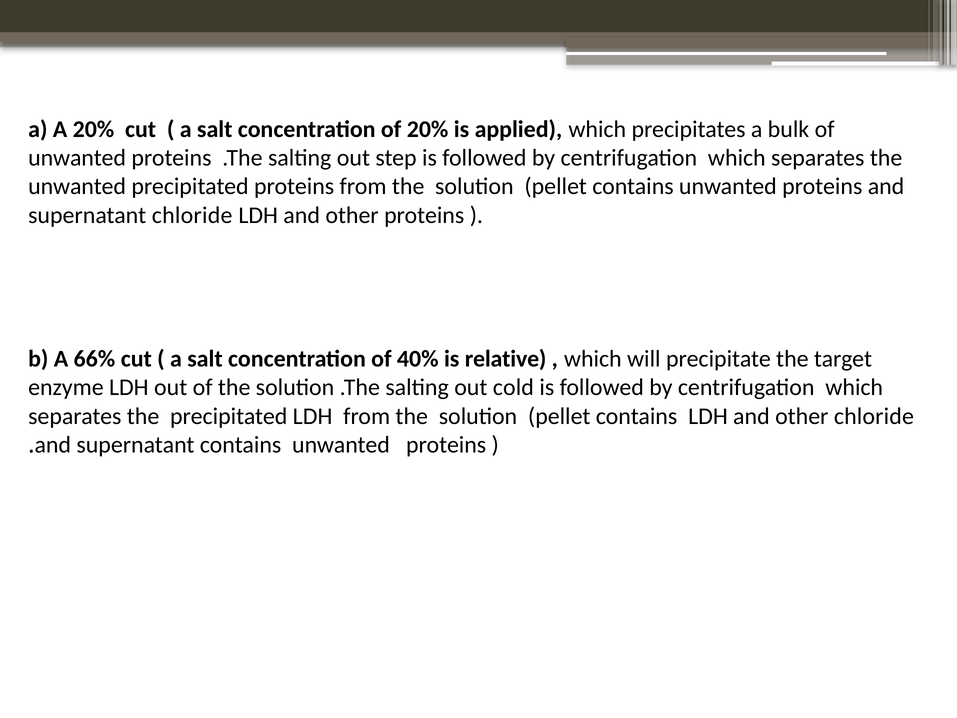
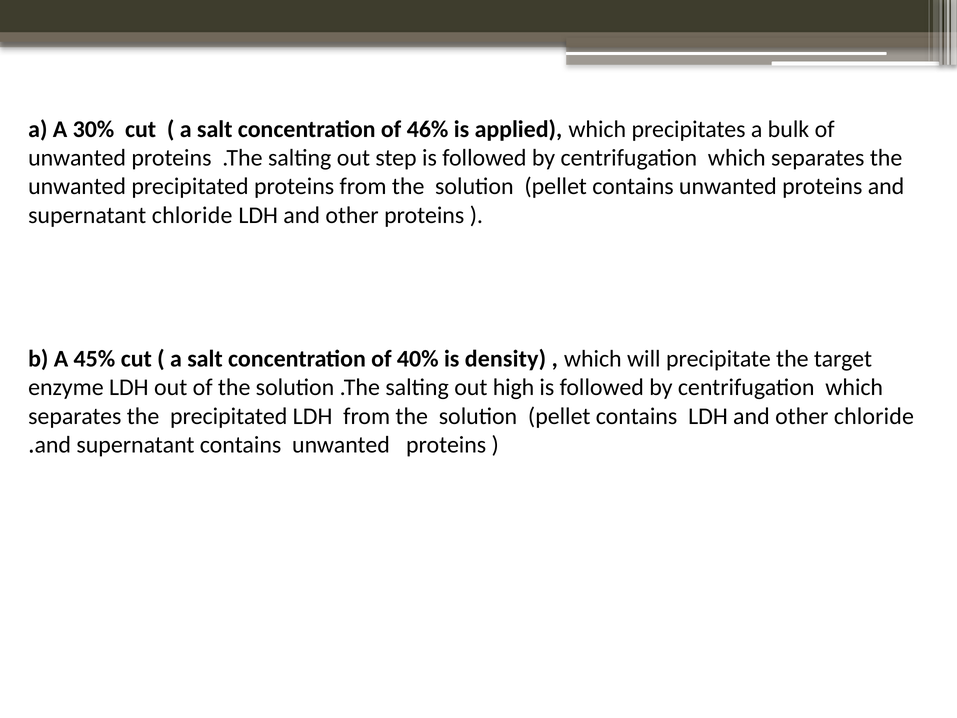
A 20%: 20% -> 30% (93, 129)
of 20%: 20% -> 46% (428, 129)
66%: 66% -> 45% (94, 359)
relative: relative -> density (505, 359)
cold: cold -> high (513, 387)
